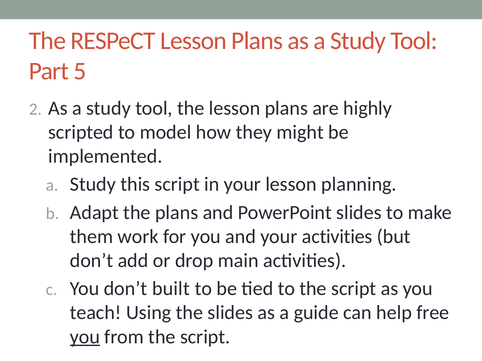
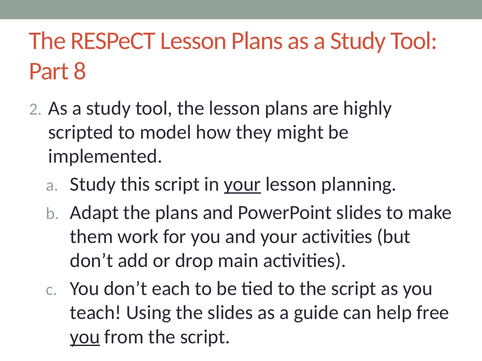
5: 5 -> 8 (80, 71)
your underline: none -> present (242, 185)
built: built -> each (171, 289)
